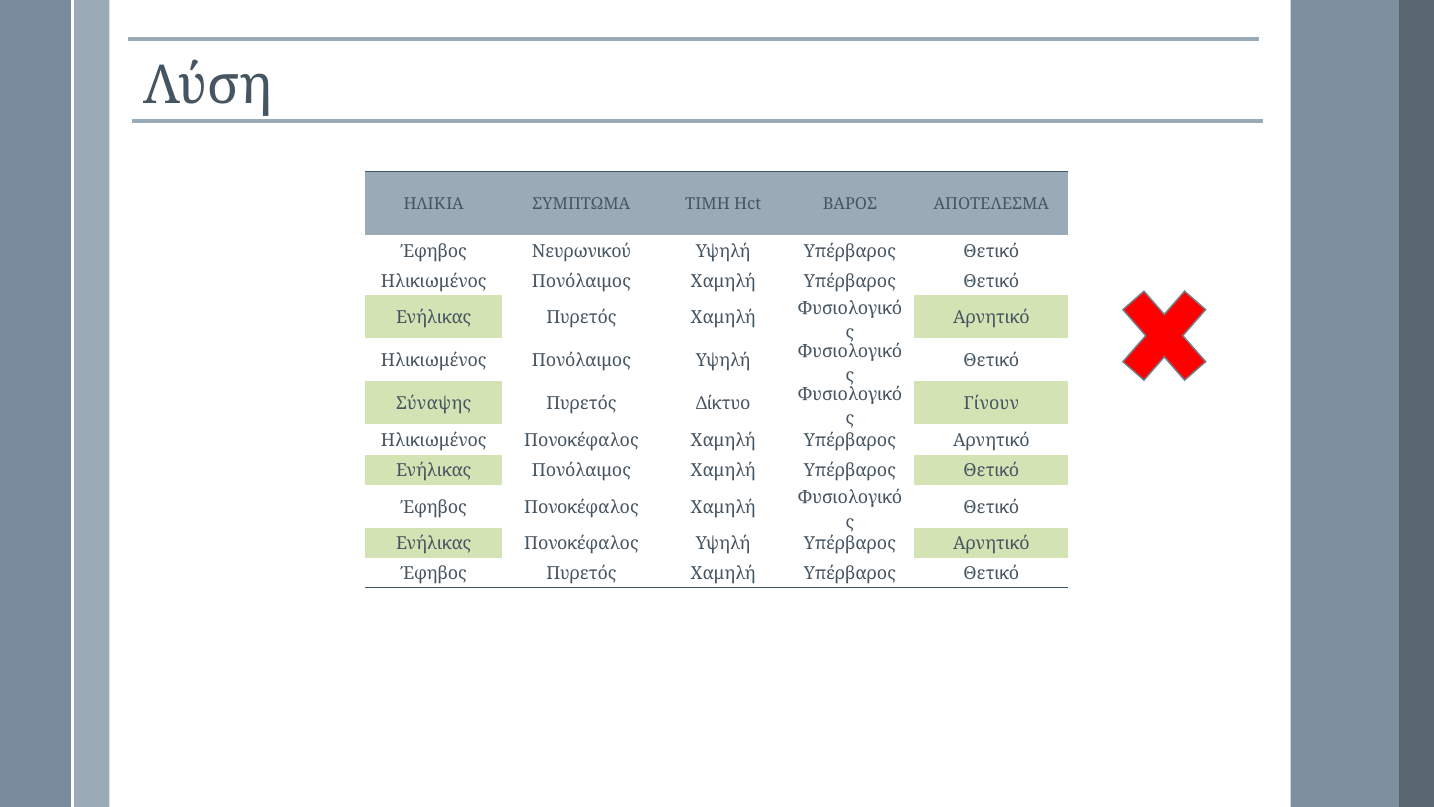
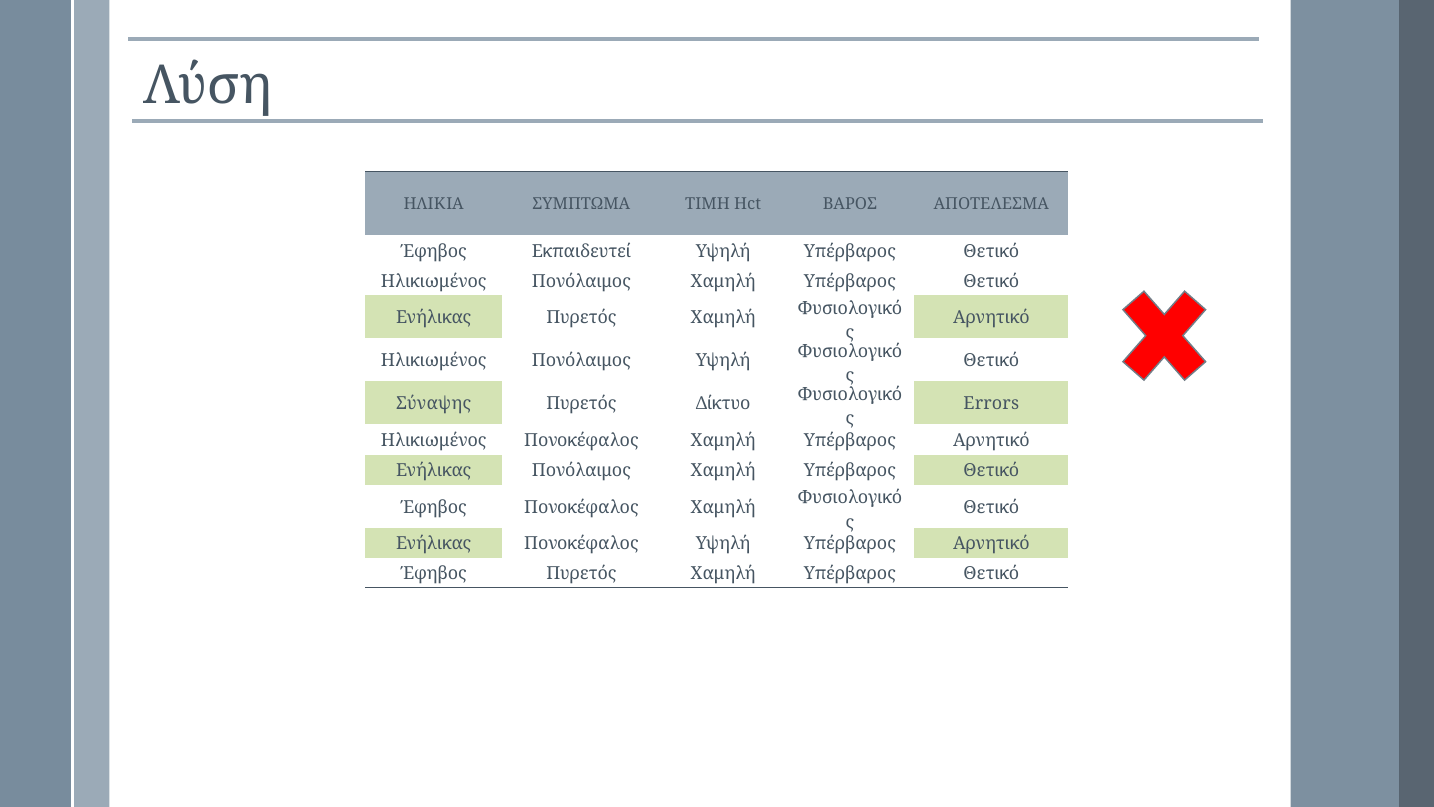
Νευρωνικού: Νευρωνικού -> Εκπαιδευτεί (581, 251)
Γίνουν: Γίνουν -> Errors (991, 404)
